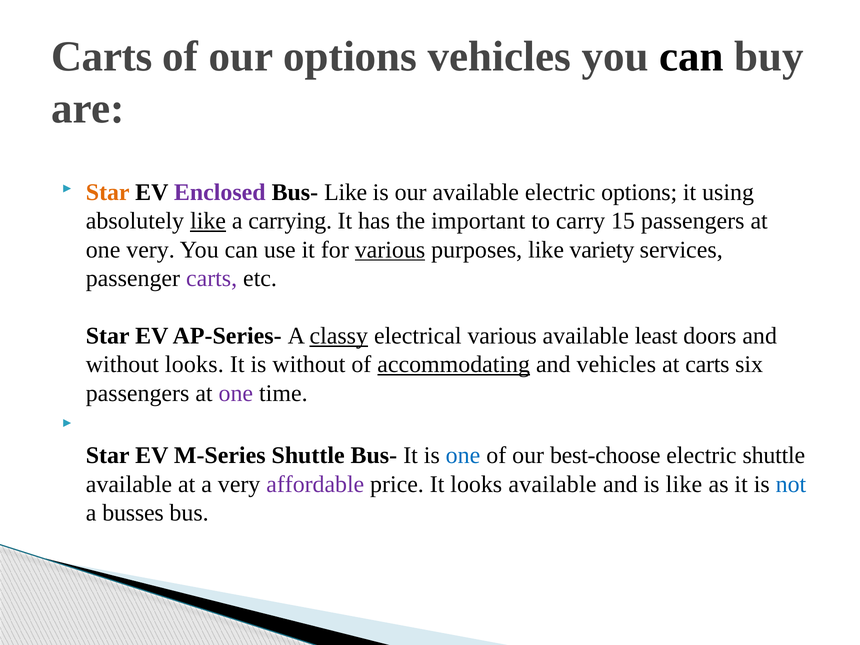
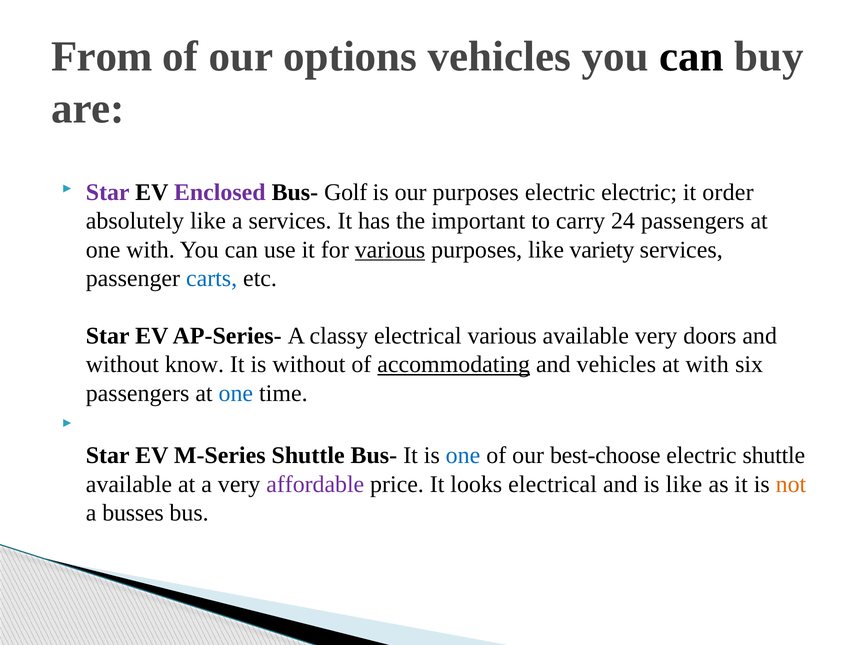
Carts: Carts -> From (102, 57)
Star colour: orange -> purple (108, 192)
Bus- Like: Like -> Golf (346, 192)
our available: available -> purposes (476, 192)
electric options: options -> electric (639, 192)
using: using -> order (728, 192)
like underline: present -> none (208, 221)
a carrying: carrying -> services (290, 221)
15: 15 -> 24 (623, 221)
one very: very -> with (151, 250)
carts colour: purple -> blue (212, 278)
classy underline: present -> none (339, 336)
available least: least -> very (656, 336)
without looks: looks -> know (194, 365)
at carts: carts -> with (707, 365)
one colour: purple -> blue (236, 393)
looks available: available -> electrical (553, 484)
not colour: blue -> orange (791, 484)
